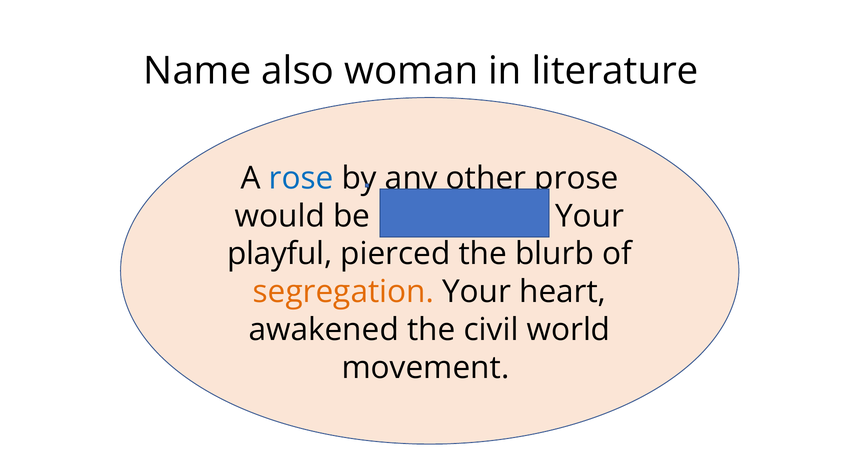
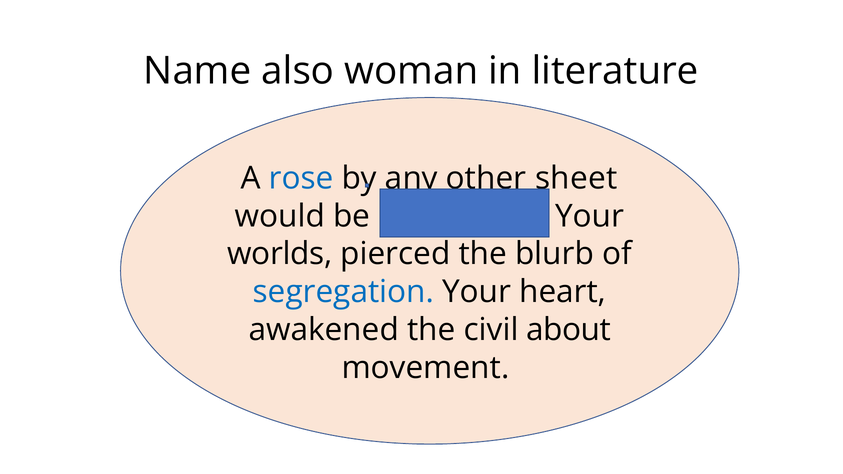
prose: prose -> sheet (576, 178)
playful: playful -> worlds (280, 254)
segregation colour: orange -> blue (343, 292)
world: world -> about (569, 330)
